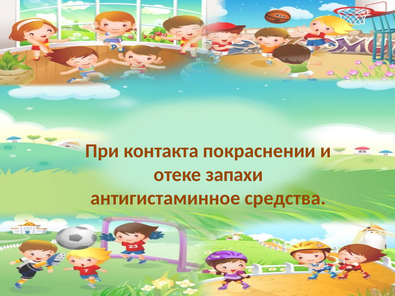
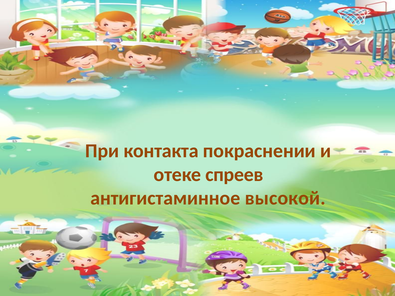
запахи: запахи -> спреев (234, 175)
средства: средства -> высокой (285, 198)
